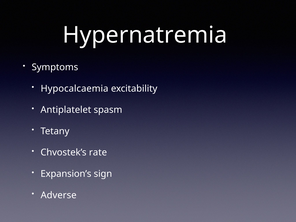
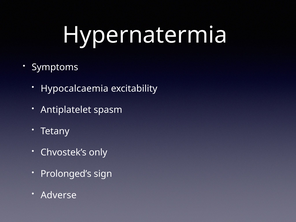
Hypernatremia: Hypernatremia -> Hypernatermia (145, 35)
rate: rate -> only (98, 152)
Expansion’s: Expansion’s -> Prolonged’s (66, 174)
